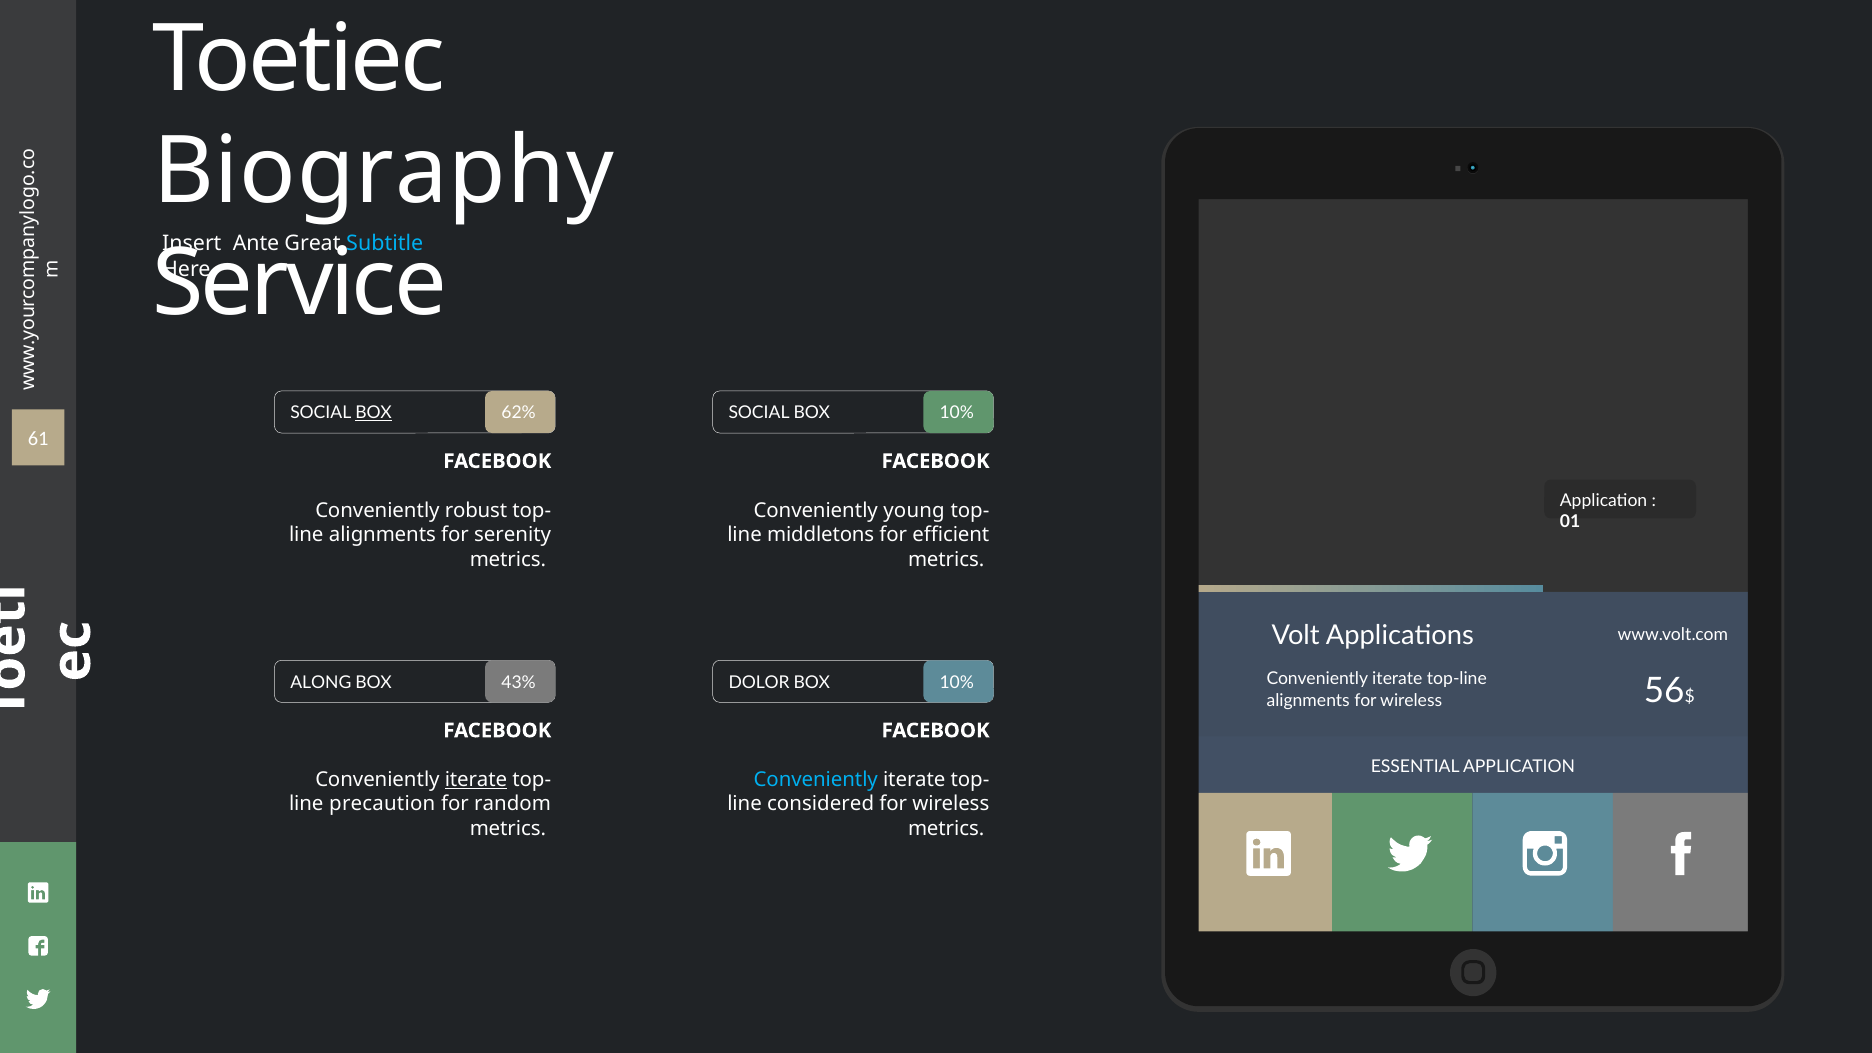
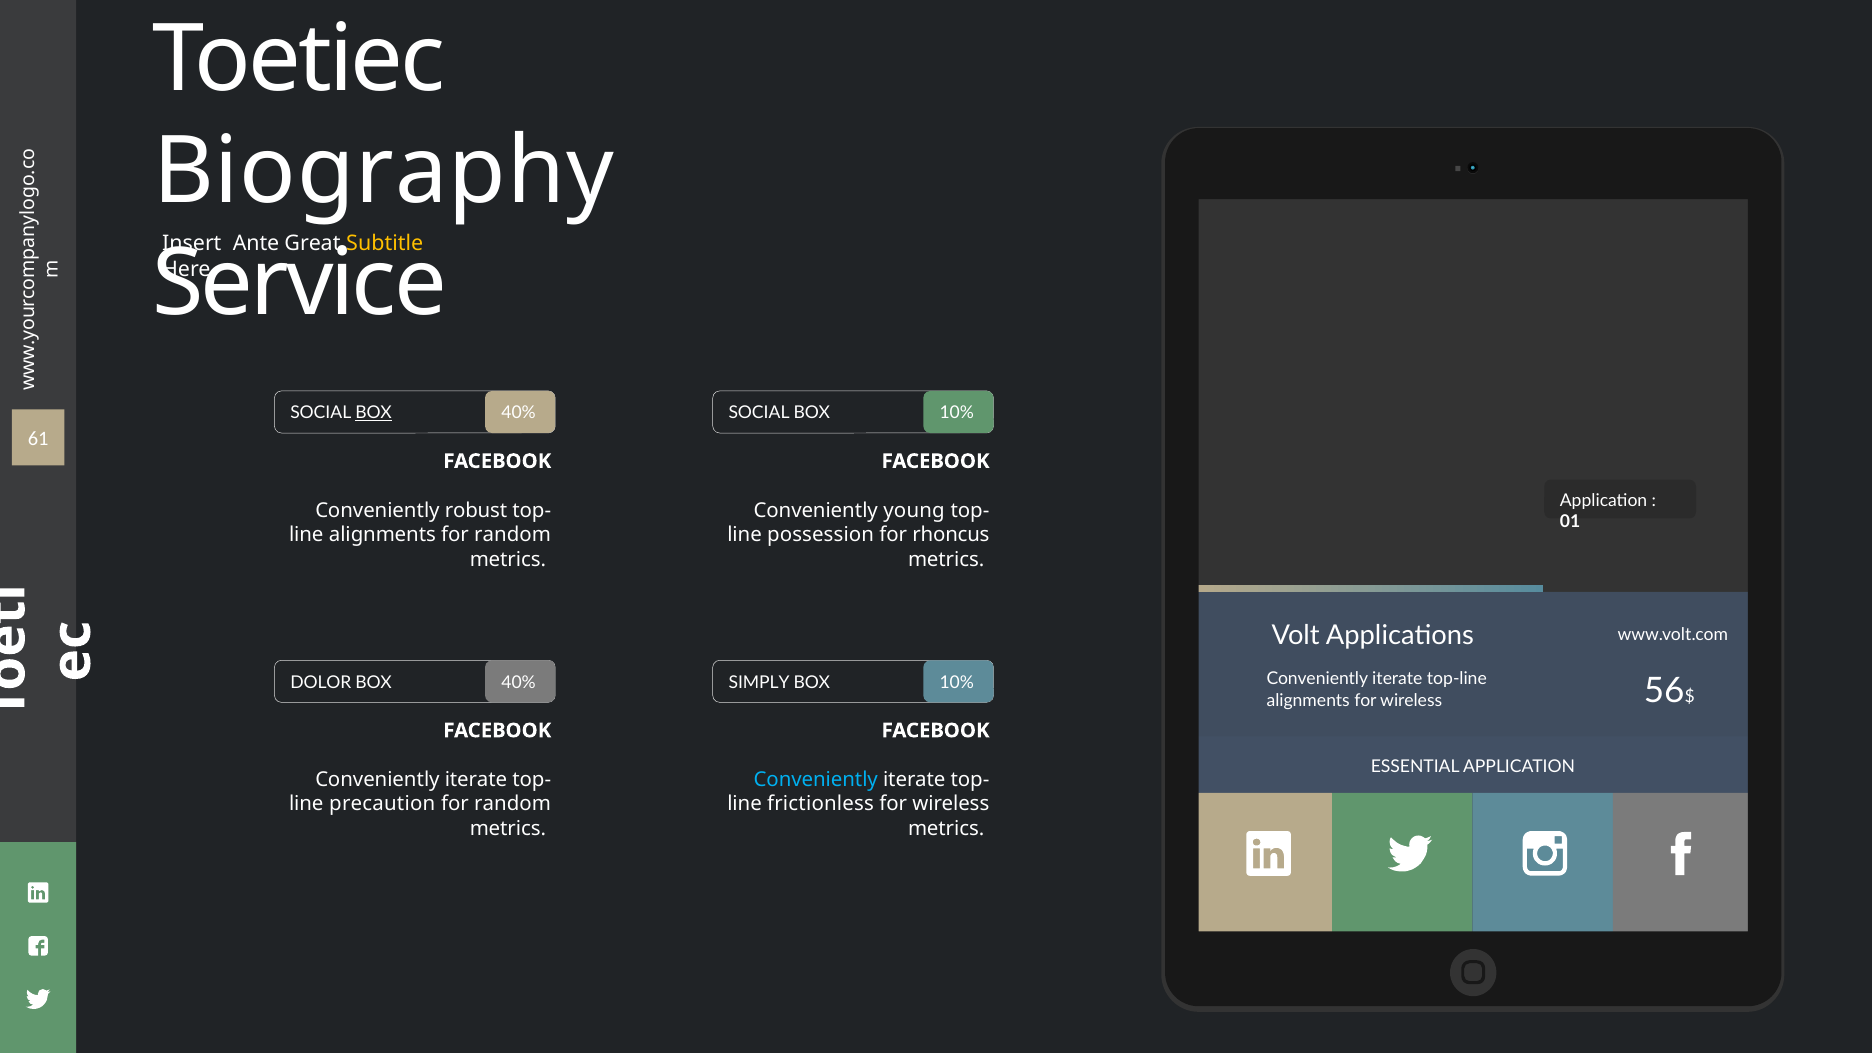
Subtitle colour: light blue -> yellow (385, 243)
62%: 62% -> 40% (519, 413)
alignments for serenity: serenity -> random (513, 535)
middletons: middletons -> possession (821, 535)
efficient: efficient -> rhoncus (951, 535)
ALONG: ALONG -> DOLOR (321, 682)
DOLOR: DOLOR -> SIMPLY (759, 682)
43%: 43% -> 40% (519, 683)
iterate underline: present -> none (476, 780)
considered: considered -> frictionless (821, 804)
